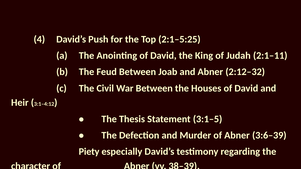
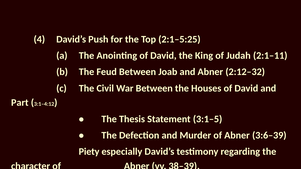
Heir: Heir -> Part (20, 103)
